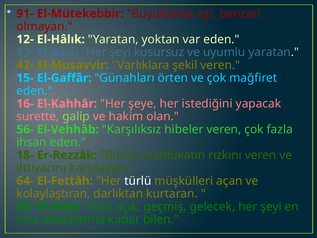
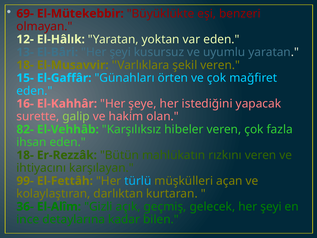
91-: 91- -> 69- (25, 14)
42-: 42- -> 18- (25, 65)
56-: 56- -> 82- (25, 129)
64-: 64- -> 99- (25, 181)
türlü colour: white -> light blue (138, 181)
50-: 50- -> 36- (25, 206)
